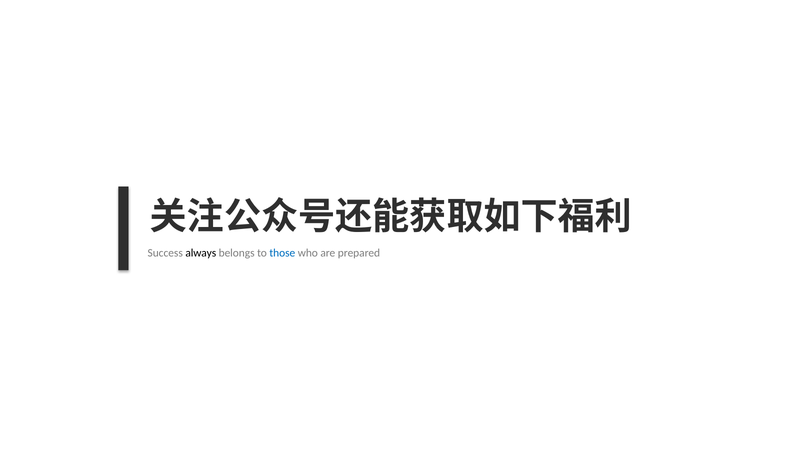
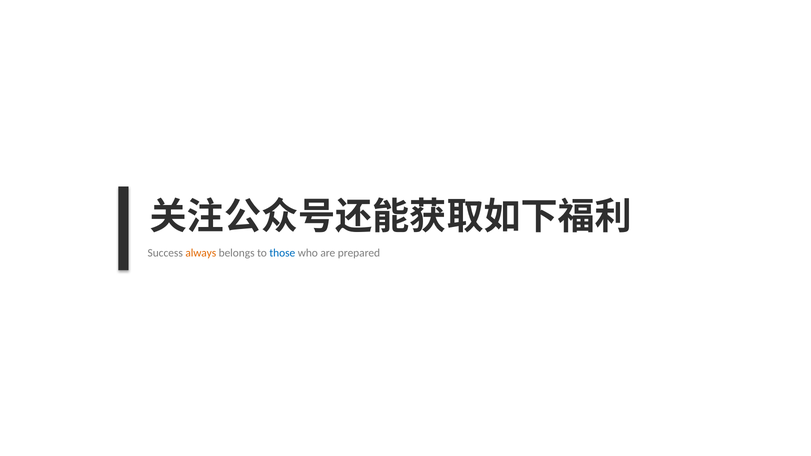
always colour: black -> orange (201, 253)
